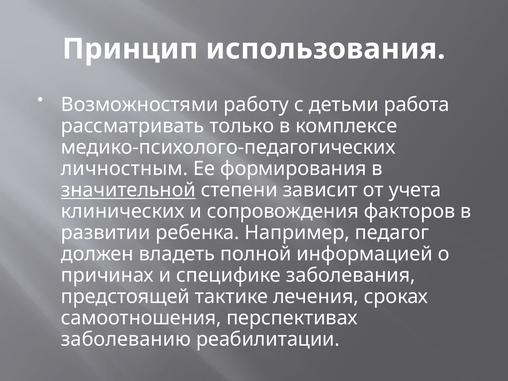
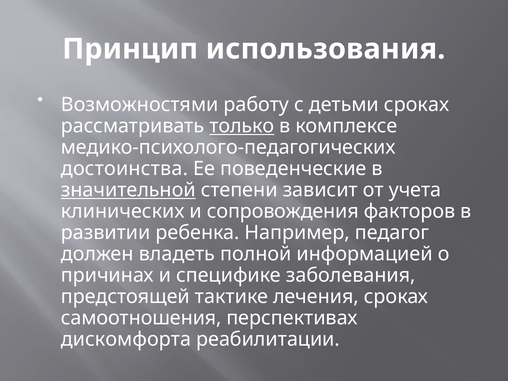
детьми работа: работа -> сроках (417, 105)
только underline: none -> present (242, 126)
личностным: личностным -> достоинства (124, 169)
формирования: формирования -> поведенческие (293, 169)
заболеванию: заболеванию -> дискомфорта (126, 339)
